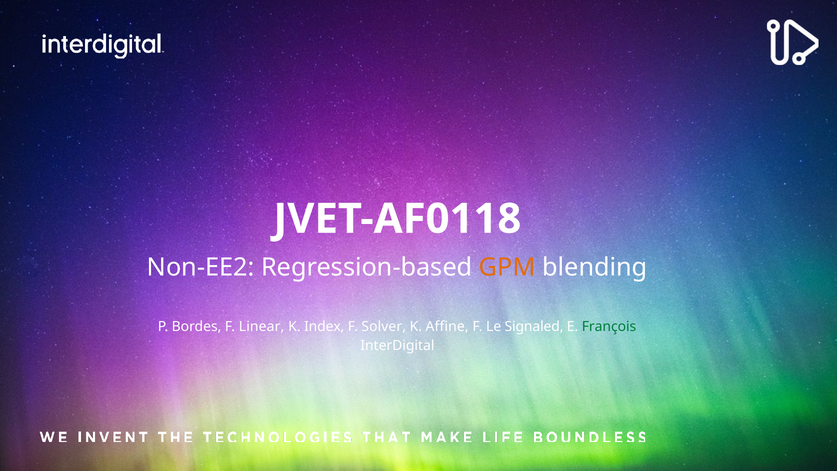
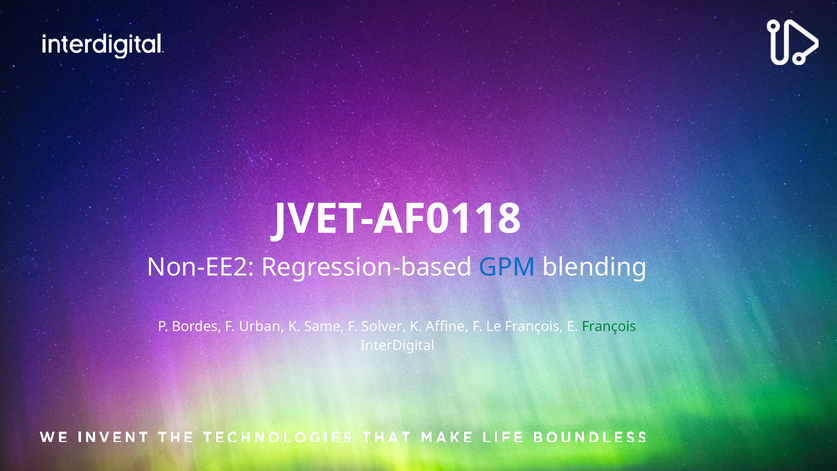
GPM colour: orange -> blue (507, 267)
Linear: Linear -> Urban (262, 326)
Index: Index -> Same (324, 326)
Le Signaled: Signaled -> François (534, 326)
